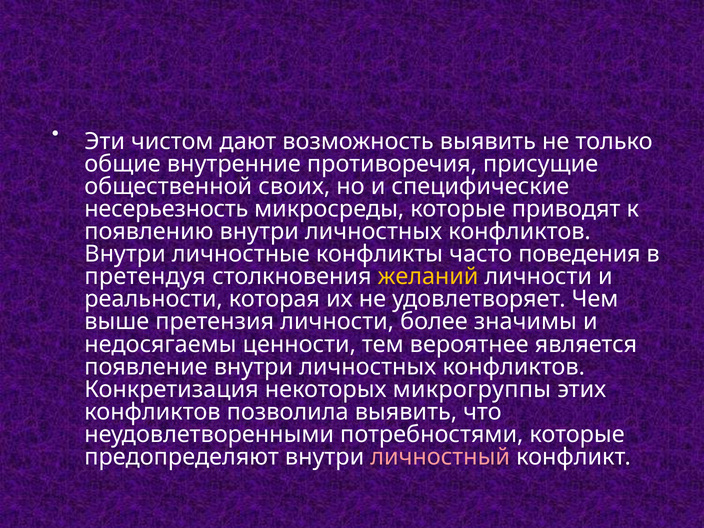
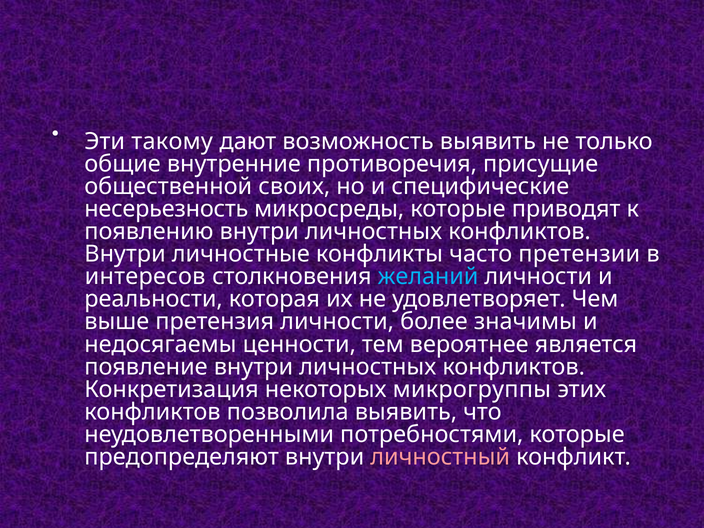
чистом: чистом -> такому (172, 141)
поведения: поведения -> претензии (579, 254)
претендуя: претендуя -> интересов (145, 277)
желаний colour: yellow -> light blue (428, 277)
